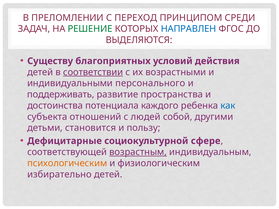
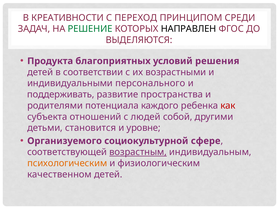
ПРЕЛОМЛЕНИИ: ПРЕЛОМЛЕНИИ -> КРЕАТИВНОСТИ (67, 18)
НАПРАВЛЕН colour: blue -> black (189, 29)
Существу: Существу -> Продукта (50, 61)
действия: действия -> решения (217, 61)
соответствии underline: present -> none (93, 72)
достоинства: достоинства -> родителями (55, 106)
как colour: blue -> red (228, 106)
пользу: пользу -> уровне (144, 128)
Дефицитарные: Дефицитарные -> Организуемого (65, 141)
избирательно: избирательно -> качественном (59, 175)
